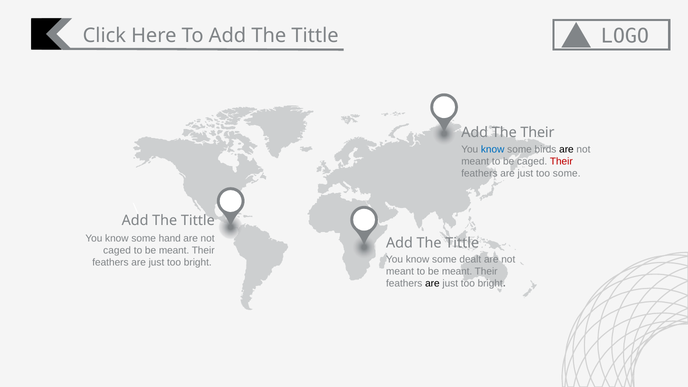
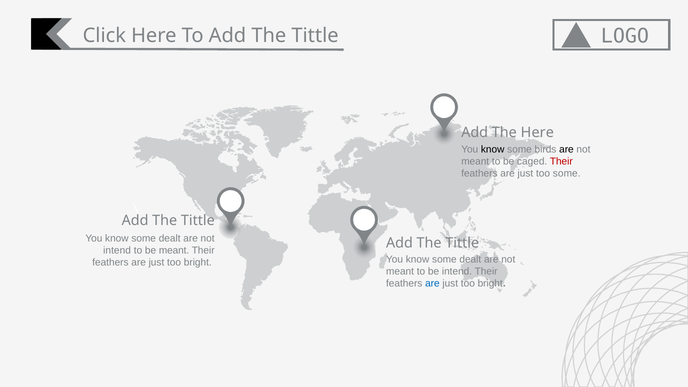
The Their: Their -> Here (537, 133)
know colour: blue -> black (493, 149)
hand: hand -> dealt (170, 238)
caged: caged -> intend (117, 250)
meant to be meant: meant -> intend (457, 272)
are colour: black -> blue (432, 284)
